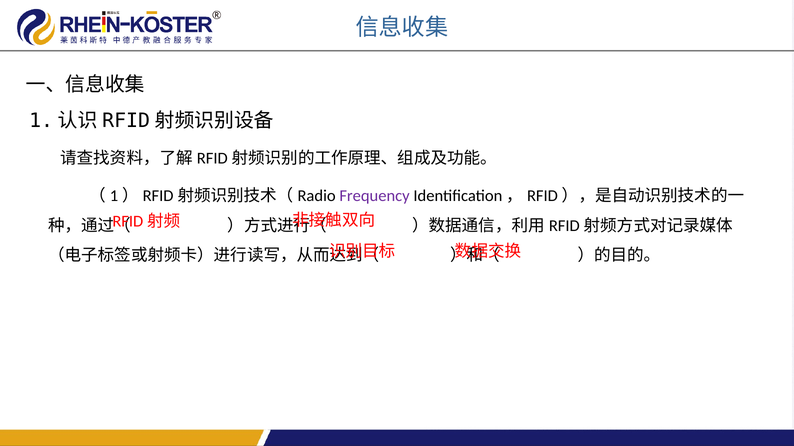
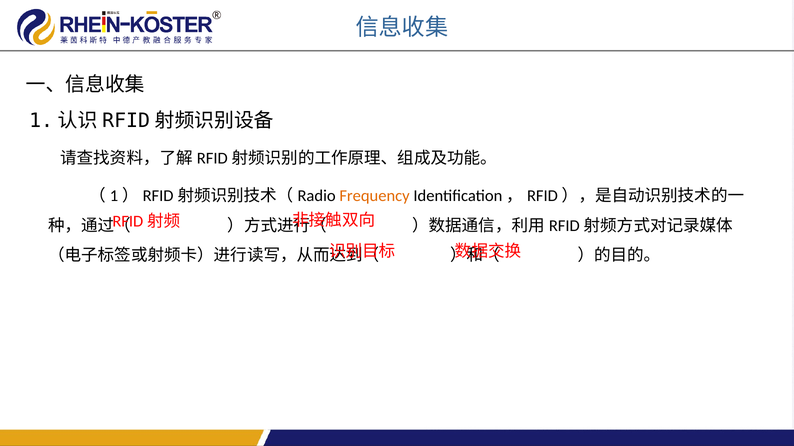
Frequency colour: purple -> orange (375, 196)
